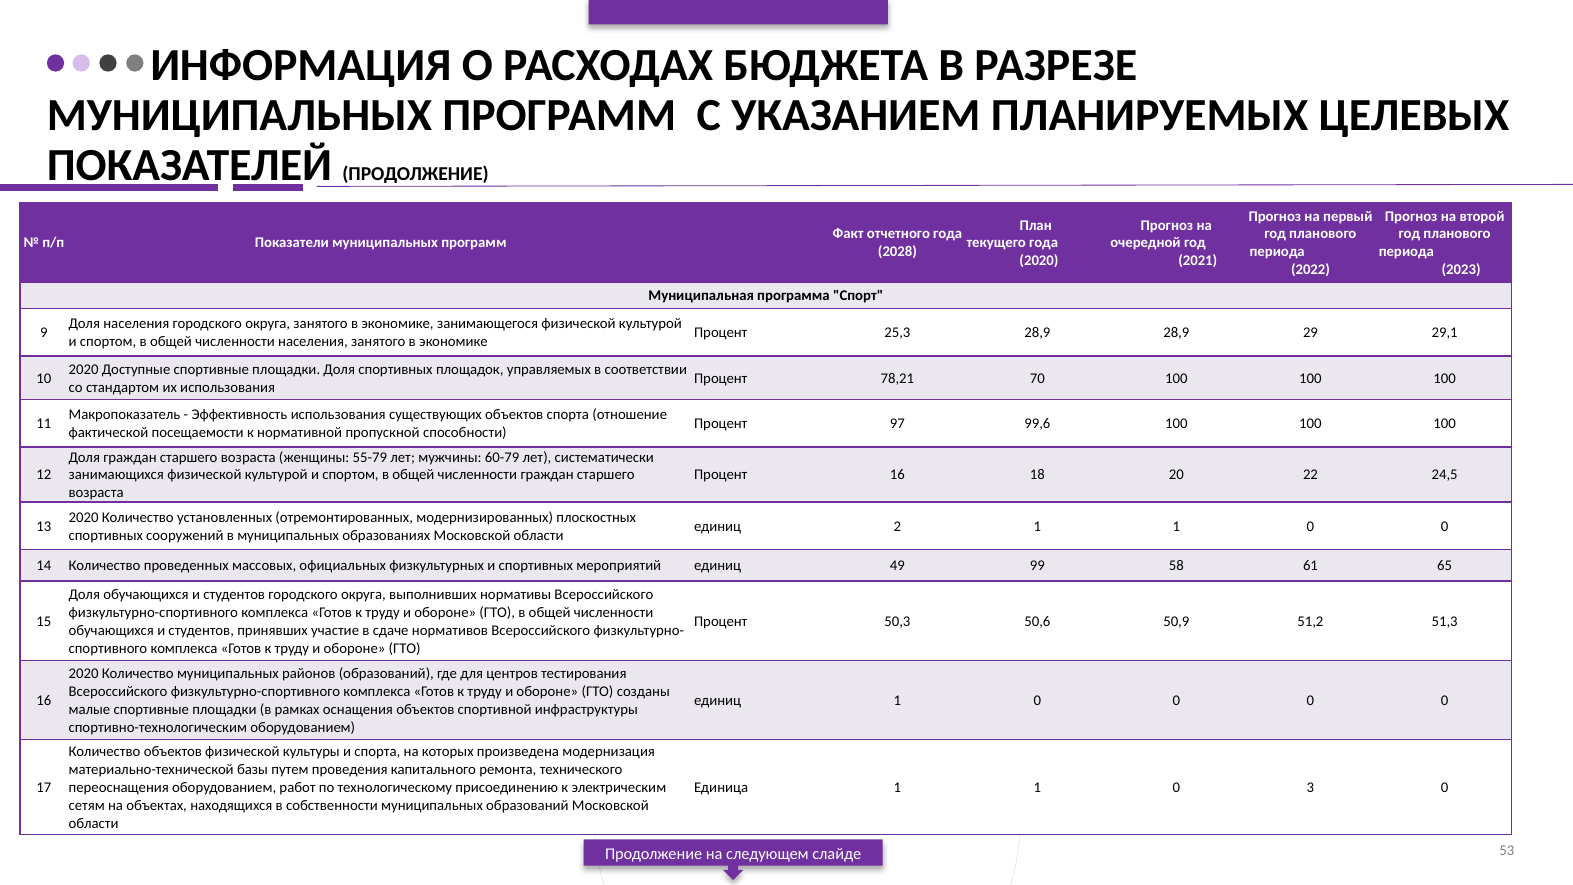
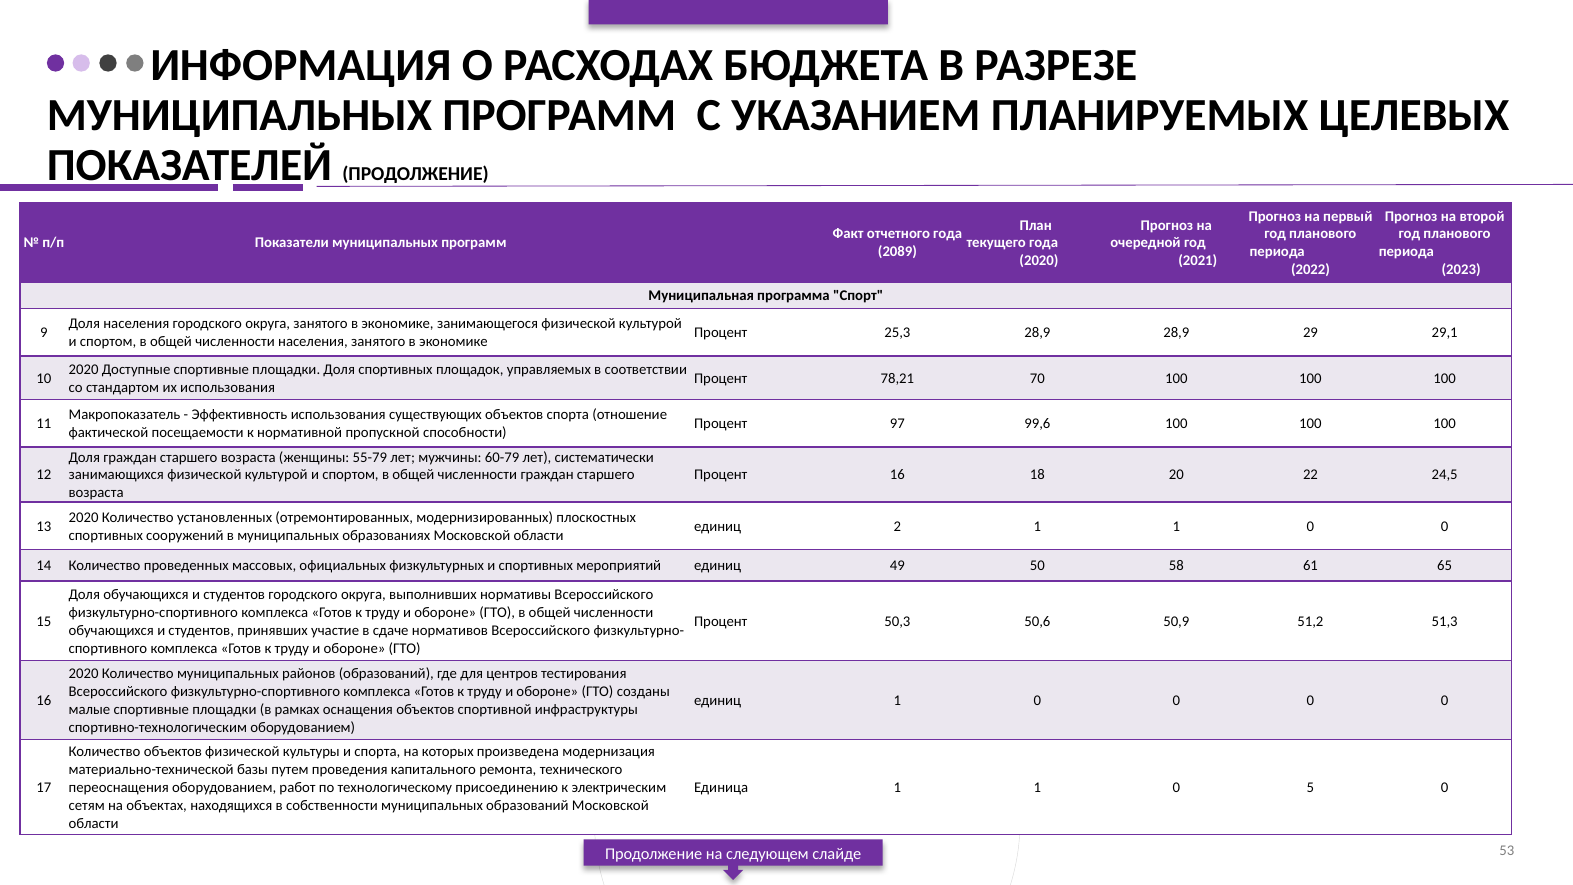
2028: 2028 -> 2089 (897, 252)
99: 99 -> 50 (1037, 566)
3: 3 -> 5 (1310, 788)
